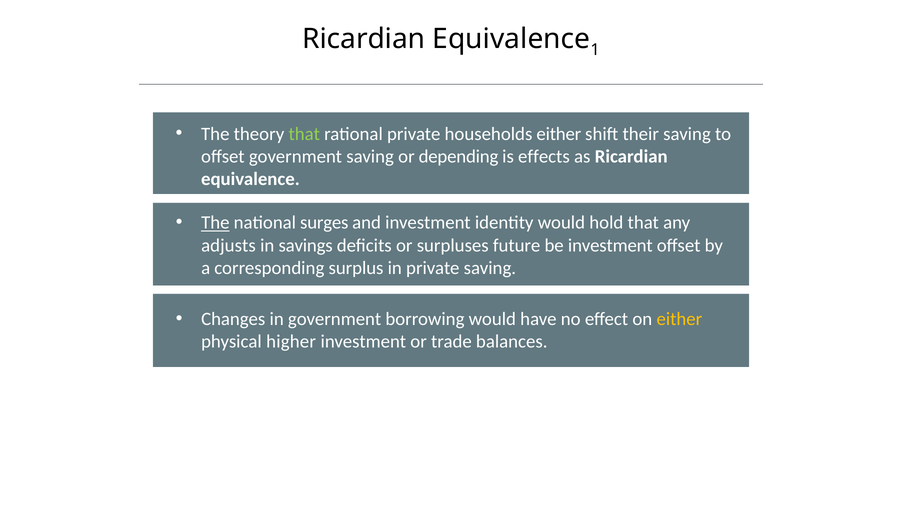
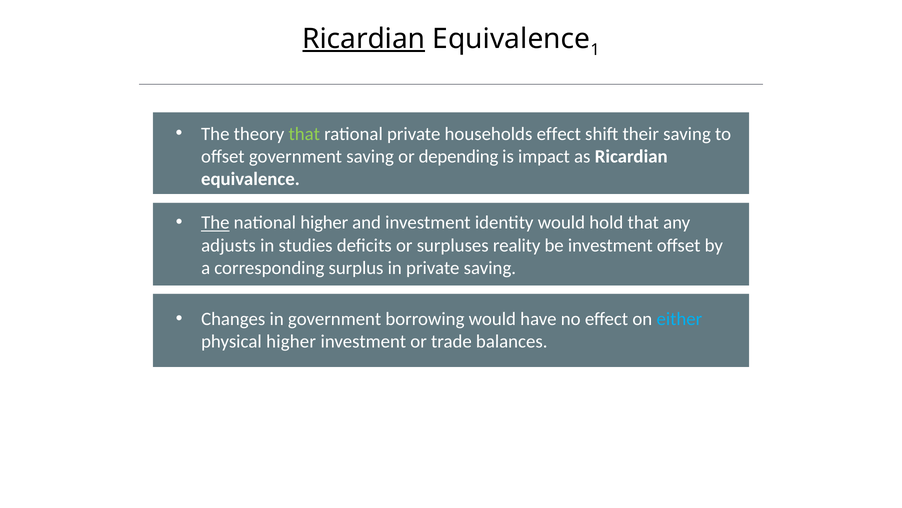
Ricardian underline: none -> present (364, 39)
households either: either -> effect (559, 134)
effects: effects -> impact (544, 156)
national surges: surges -> higher (324, 222)
savings: savings -> studies (306, 245)
future: future -> reality (517, 245)
either colour: yellow -> light blue (679, 319)
